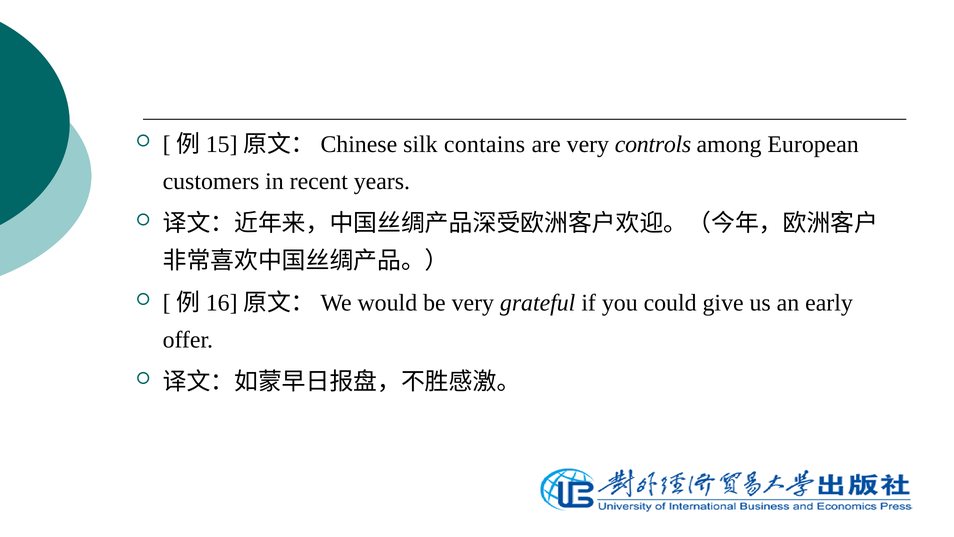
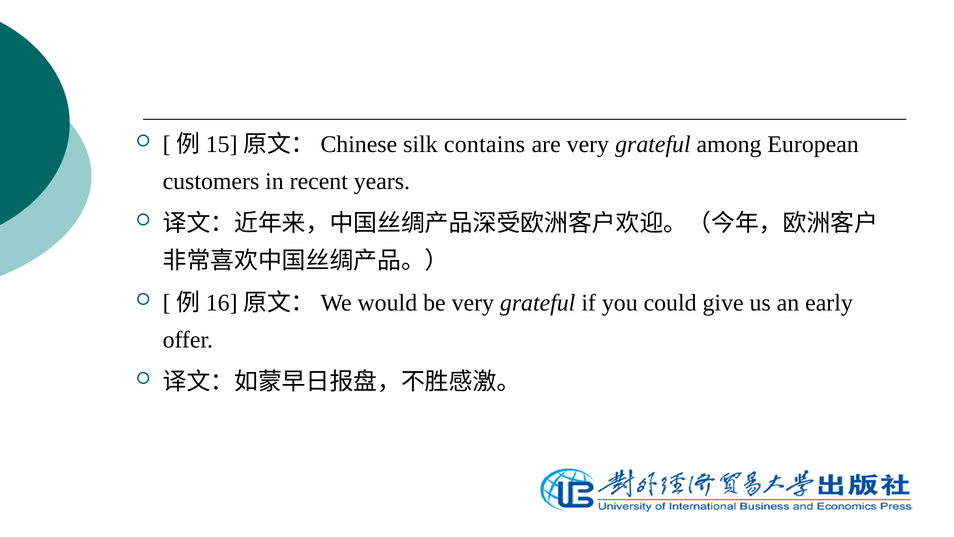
are very controls: controls -> grateful (653, 144)
